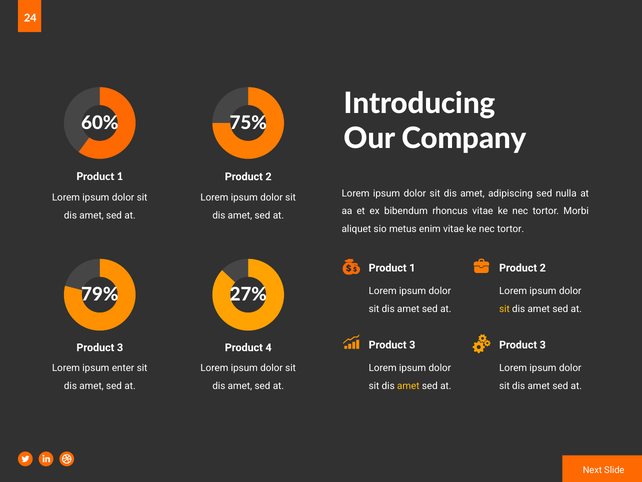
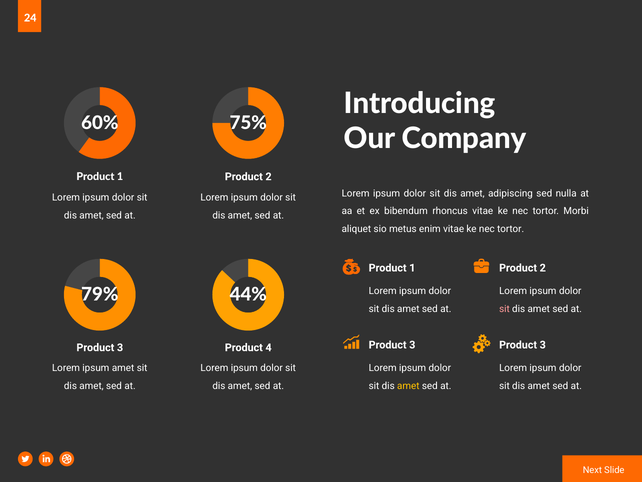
27%: 27% -> 44% (248, 294)
sit colour: yellow -> pink (504, 309)
ipsum enter: enter -> amet (123, 368)
